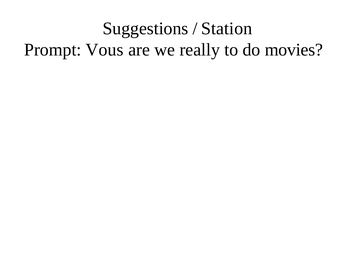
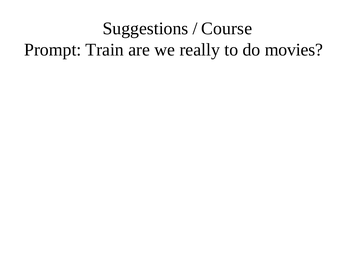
Station: Station -> Course (227, 28)
Vous: Vous -> Train (105, 50)
